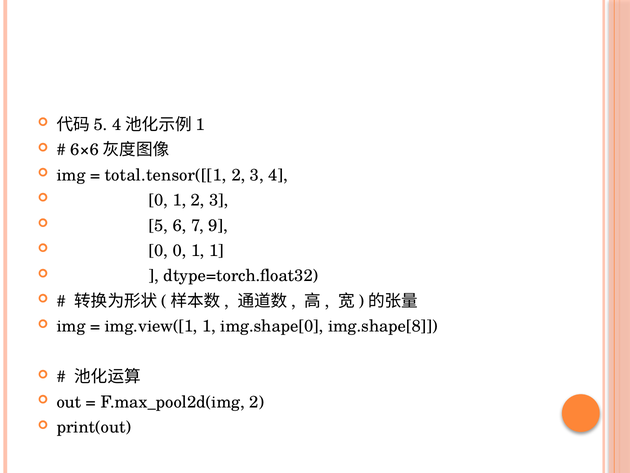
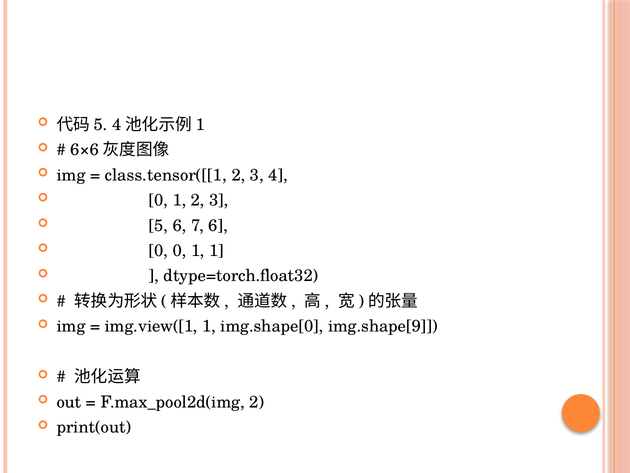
total.tensor([[1: total.tensor([[1 -> class.tensor([[1 (166, 175)
7 9: 9 -> 6 (218, 225)
img.shape[8: img.shape[8 -> img.shape[9 (383, 326)
